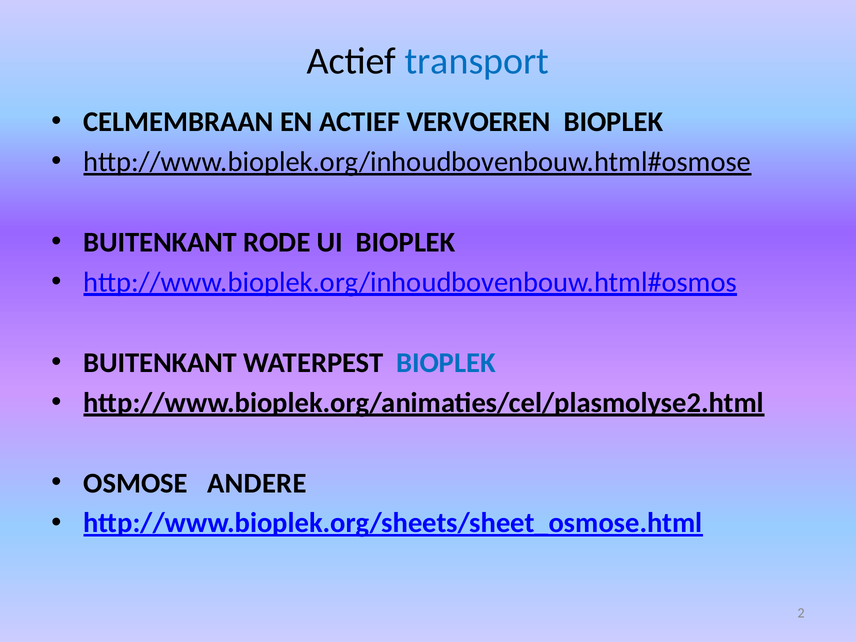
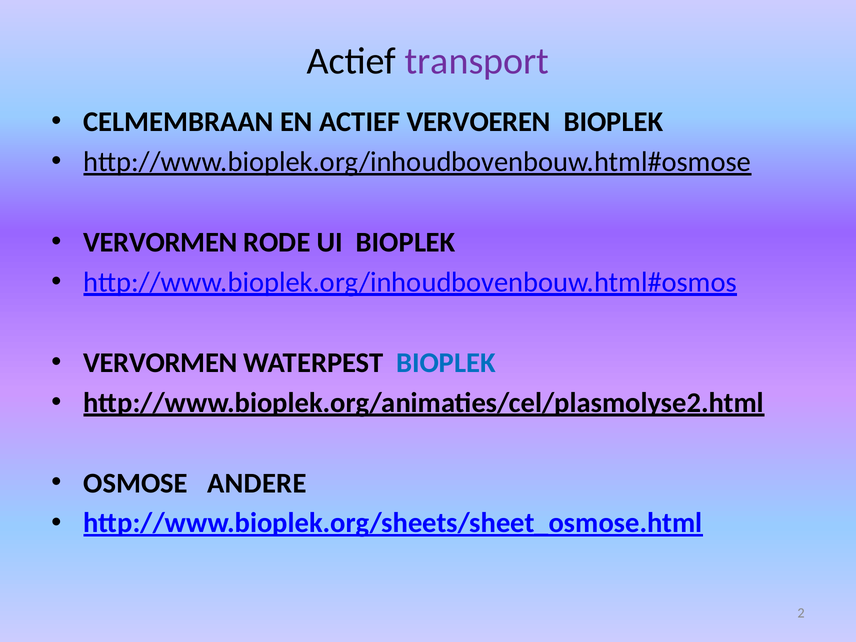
transport colour: blue -> purple (477, 61)
BUITENKANT: BUITENKANT -> VERVORMEN (160, 242)
BUITENKANT: BUITENKANT -> VERVORMEN (160, 363)
